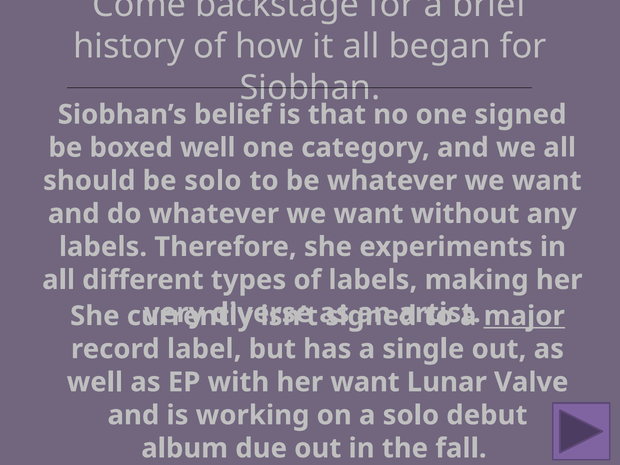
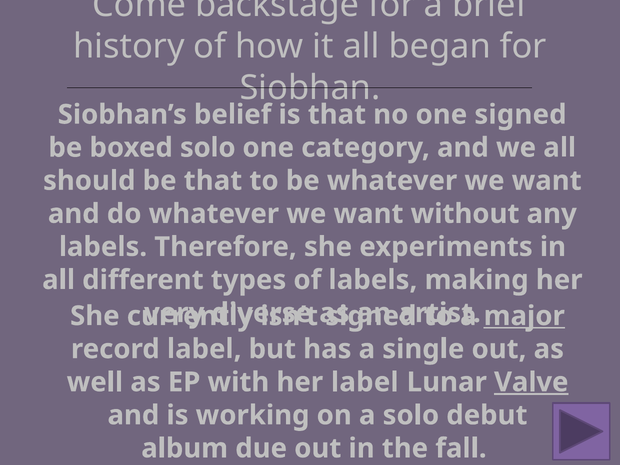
boxed well: well -> solo (208, 148)
be solo: solo -> that (213, 181)
her want: want -> label (365, 382)
Valve underline: none -> present (531, 382)
